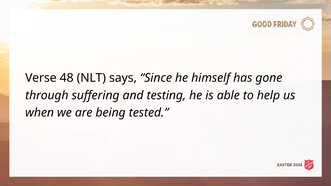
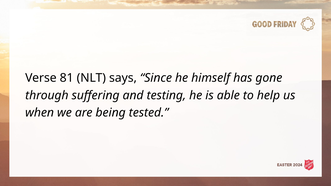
48: 48 -> 81 (67, 78)
